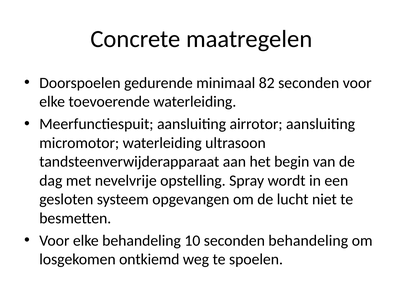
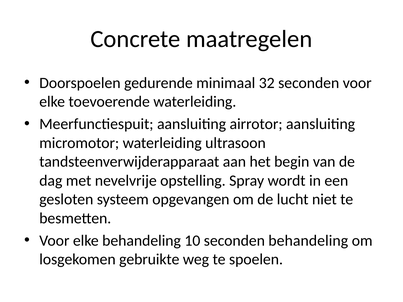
82: 82 -> 32 (267, 83)
ontkiemd: ontkiemd -> gebruikte (149, 260)
